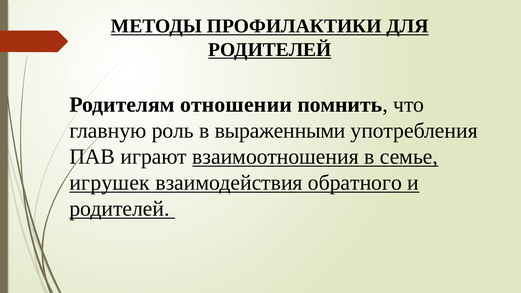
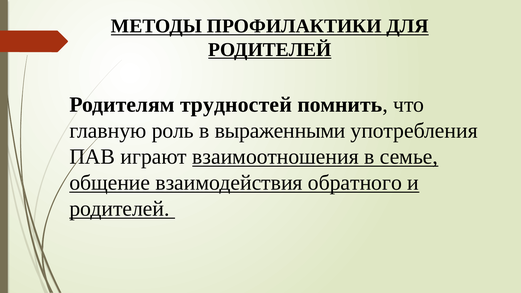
отношении: отношении -> трудностей (236, 105)
игрушек: игрушек -> общение (110, 183)
